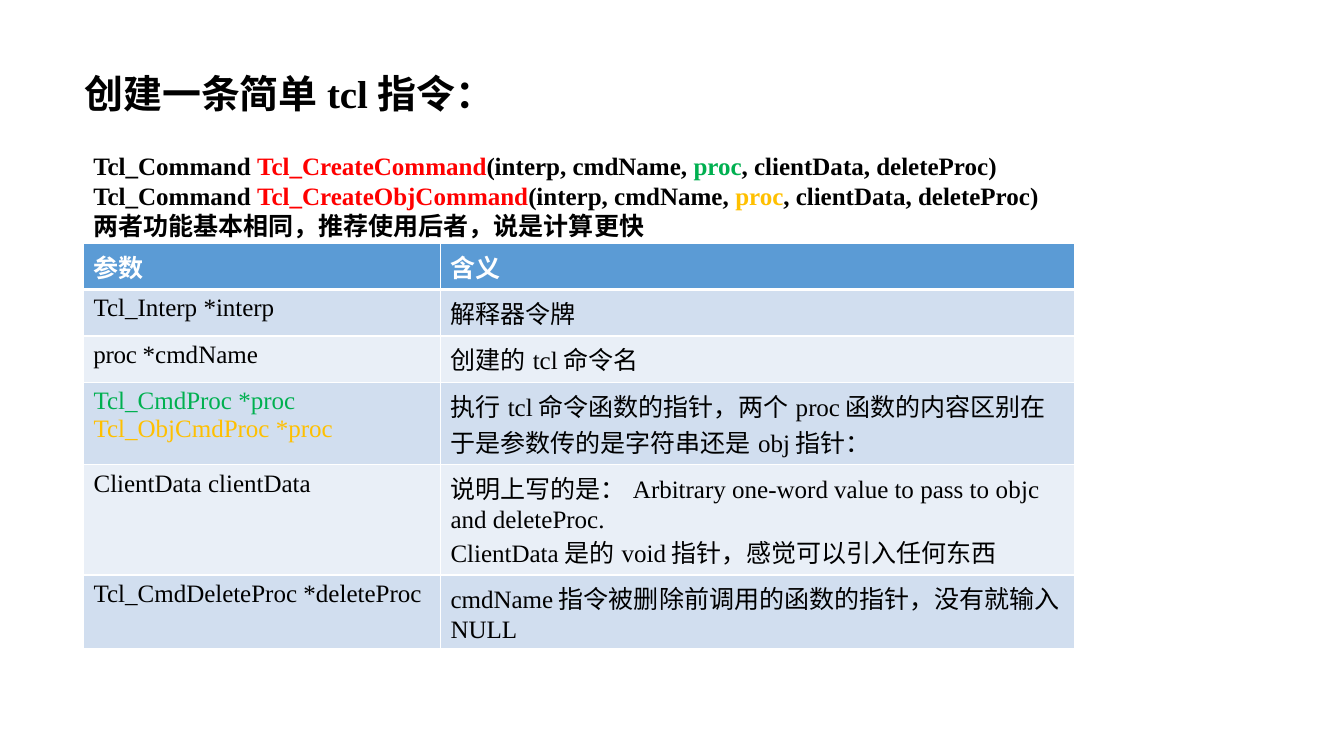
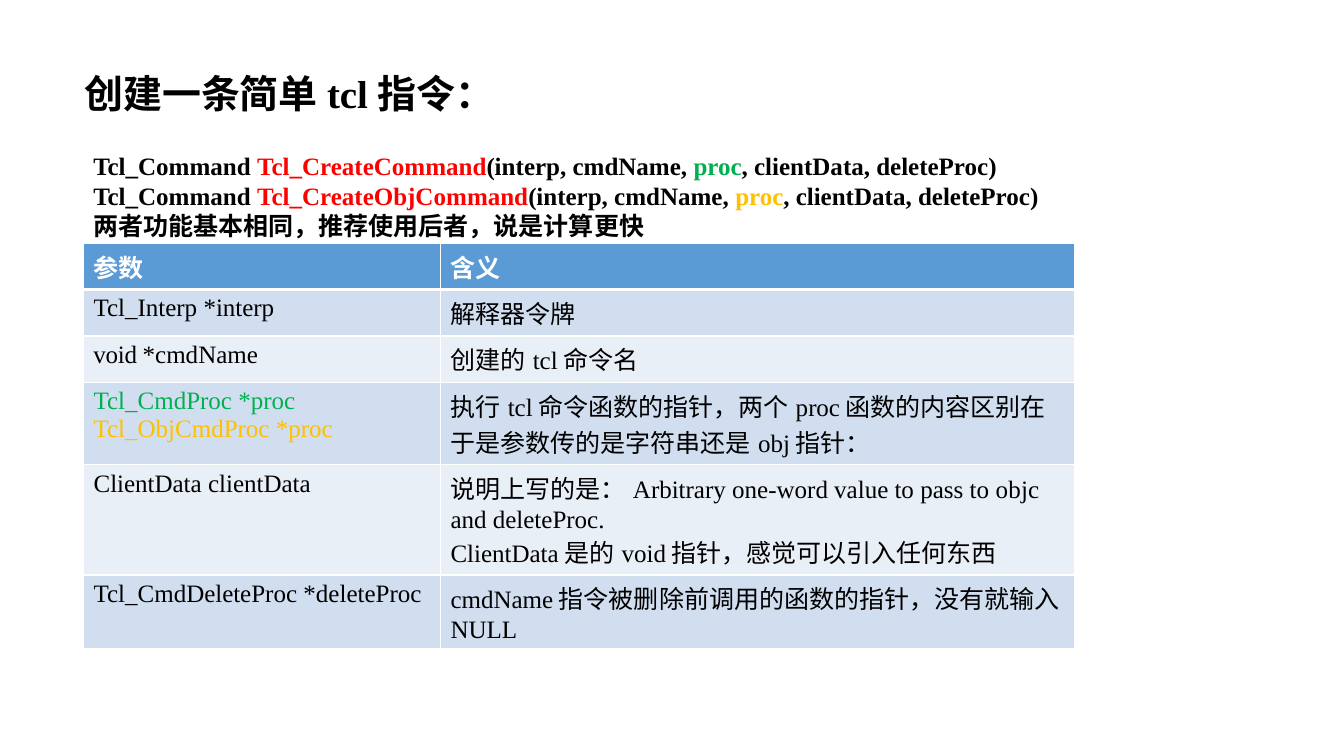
proc: proc -> void (115, 355)
